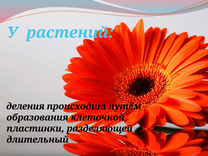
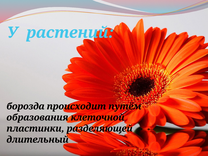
деления: деления -> борозда (25, 106)
